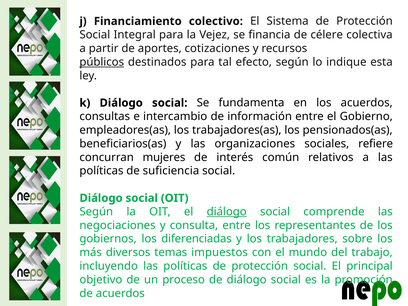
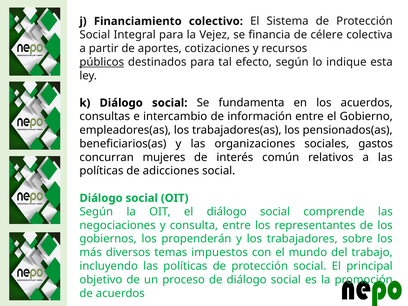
refiere: refiere -> gastos (376, 144)
suficiencia: suficiencia -> adicciones (171, 171)
diálogo underline: present -> none (227, 212)
diferenciadas: diferenciadas -> propenderán (196, 239)
